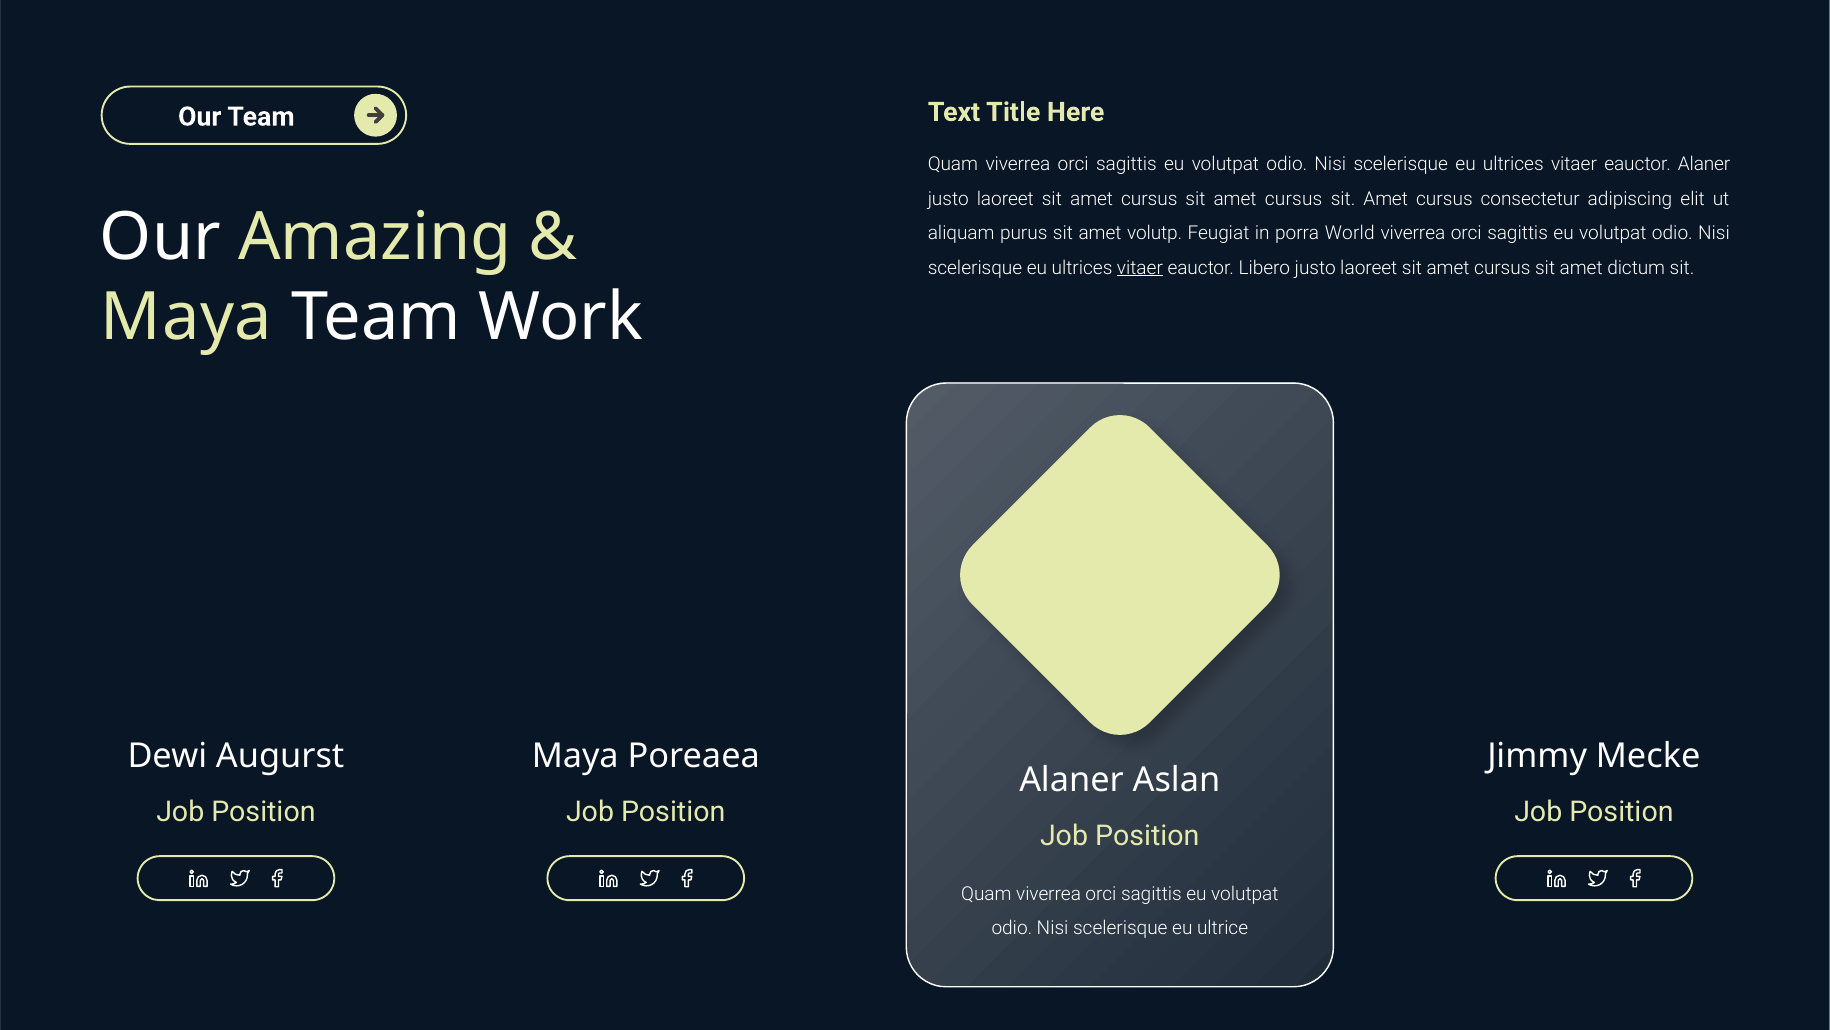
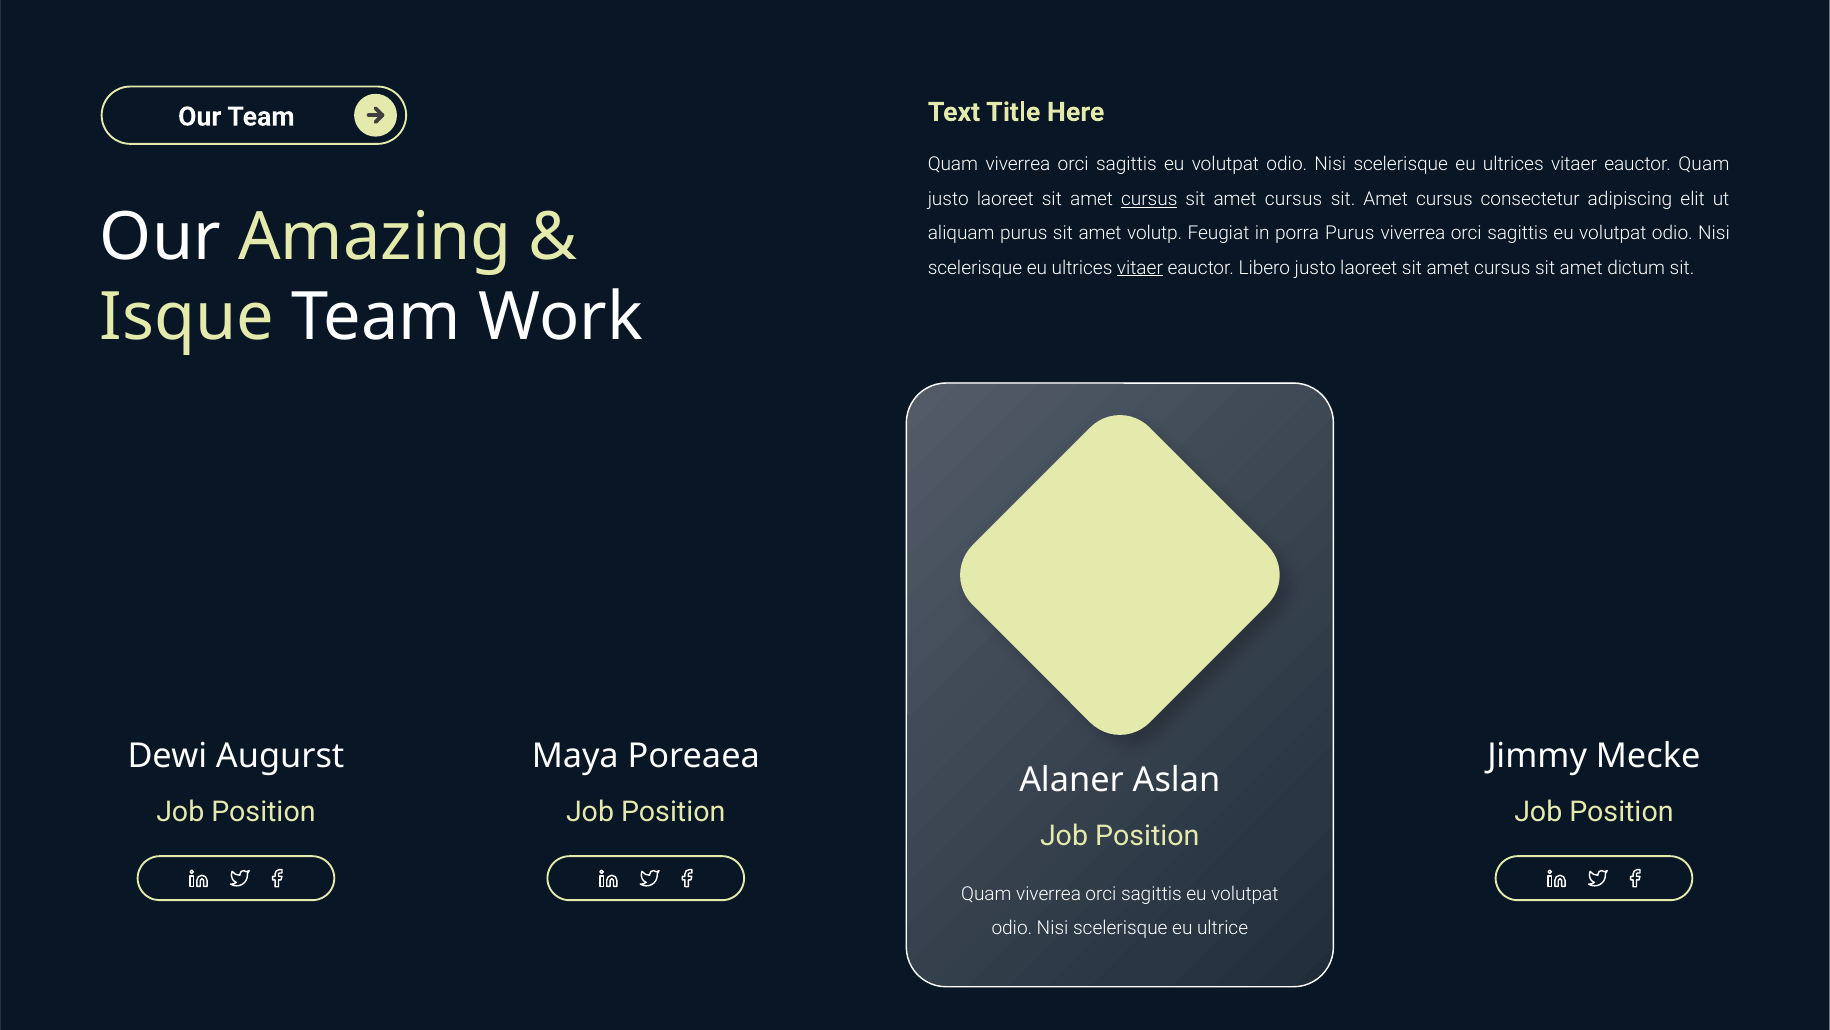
eauctor Alaner: Alaner -> Quam (1704, 164)
cursus underline: none -> present (1149, 199)
porra World: World -> Purus (1350, 233)
Maya: Maya -> Isque (187, 318)
